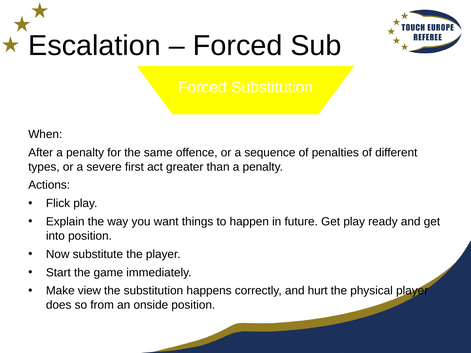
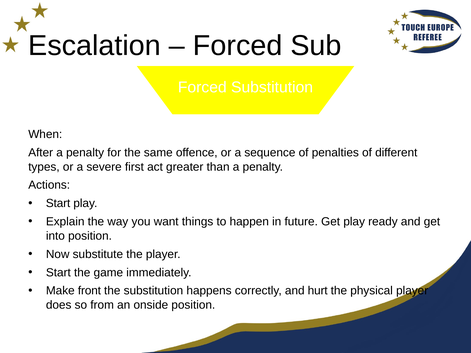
Flick: Flick -> Start (58, 204)
view: view -> front (89, 291)
